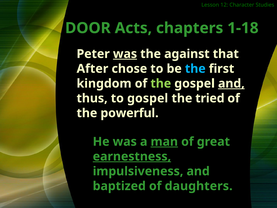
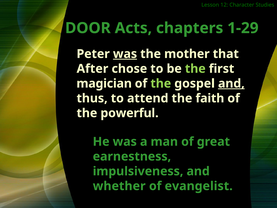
1-18: 1-18 -> 1-29 (243, 28)
against: against -> mother (187, 54)
the colour: light blue -> light green (195, 69)
kingdom: kingdom -> magician (104, 83)
to gospel: gospel -> attend (148, 98)
tried: tried -> faith (210, 98)
man underline: present -> none (164, 141)
earnestness underline: present -> none (132, 156)
baptized: baptized -> whether (119, 186)
daughters: daughters -> evangelist (199, 186)
